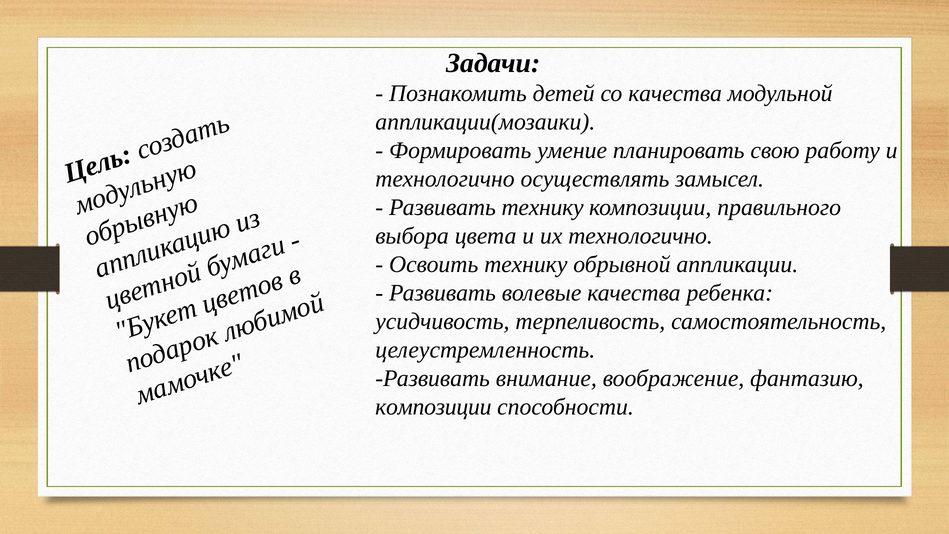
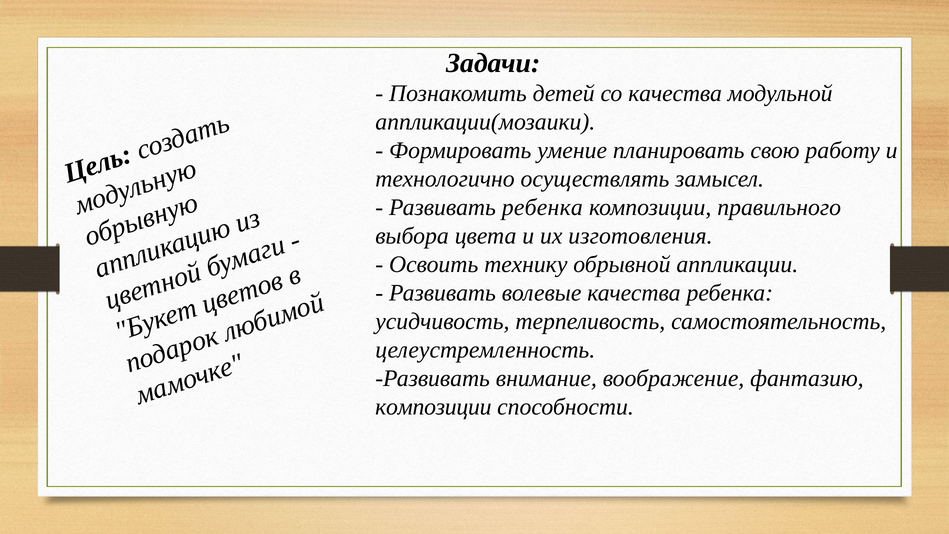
Развивать технику: технику -> ребенка (542, 207)
их технологично: технологично -> изготовления (640, 236)
